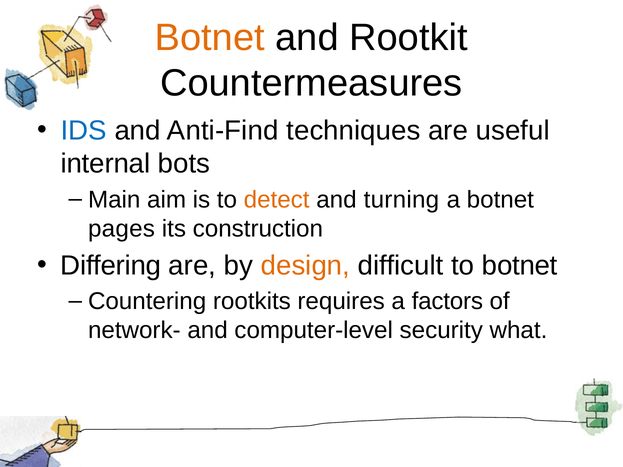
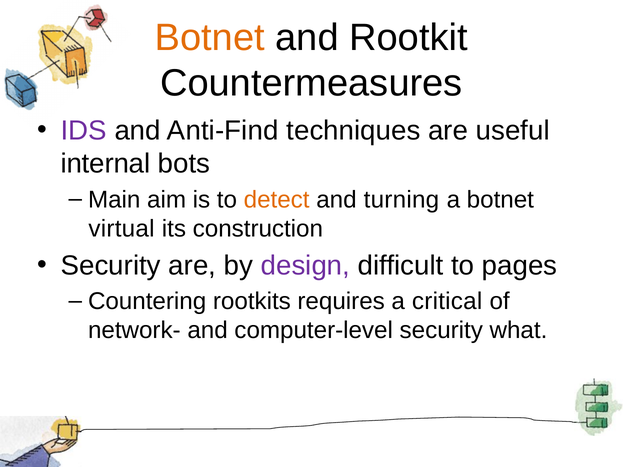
IDS colour: blue -> purple (84, 131)
pages: pages -> virtual (121, 229)
Differing: Differing -> Security (111, 266)
design colour: orange -> purple (305, 266)
to botnet: botnet -> pages (520, 266)
factors: factors -> critical (447, 302)
